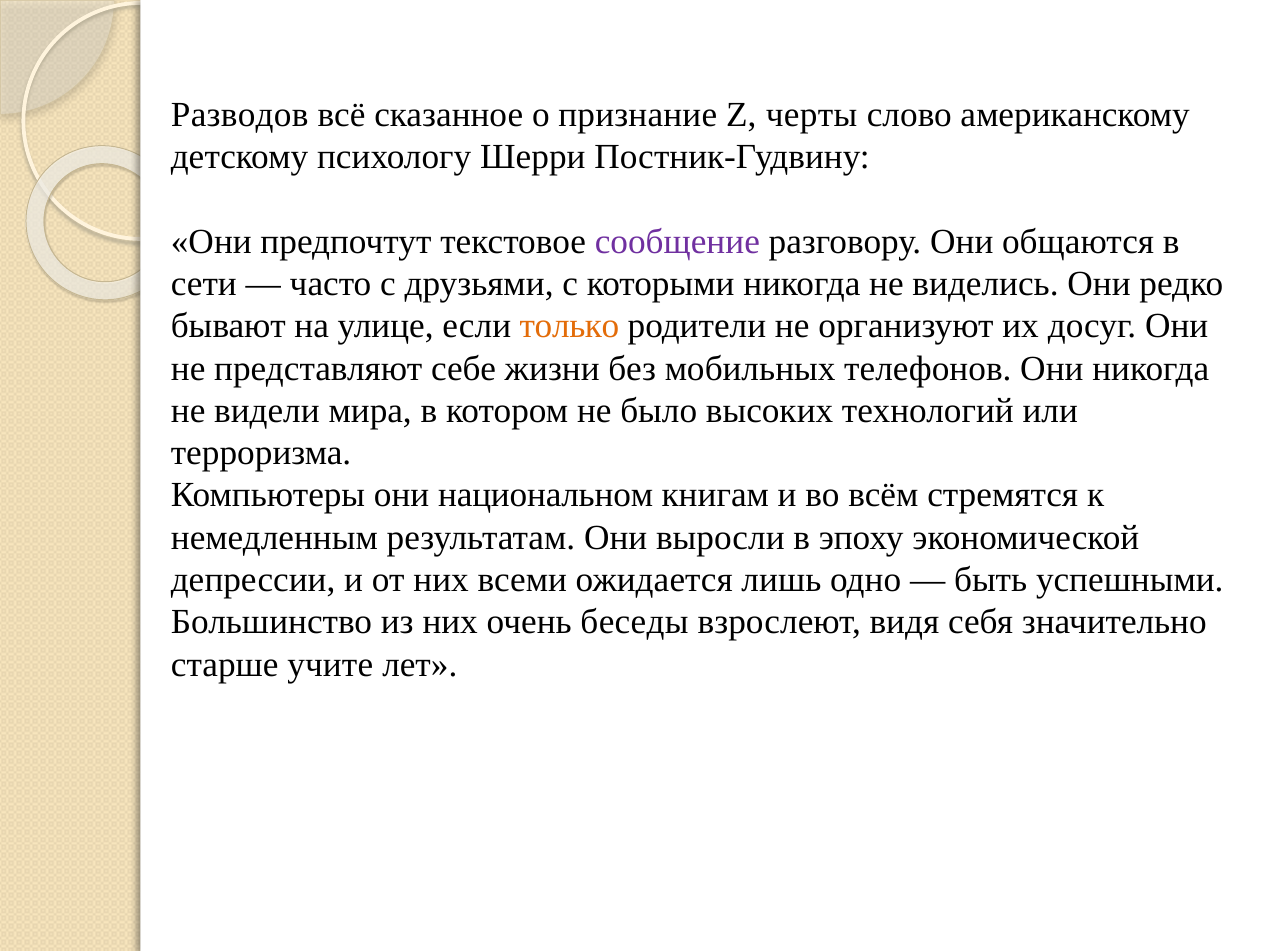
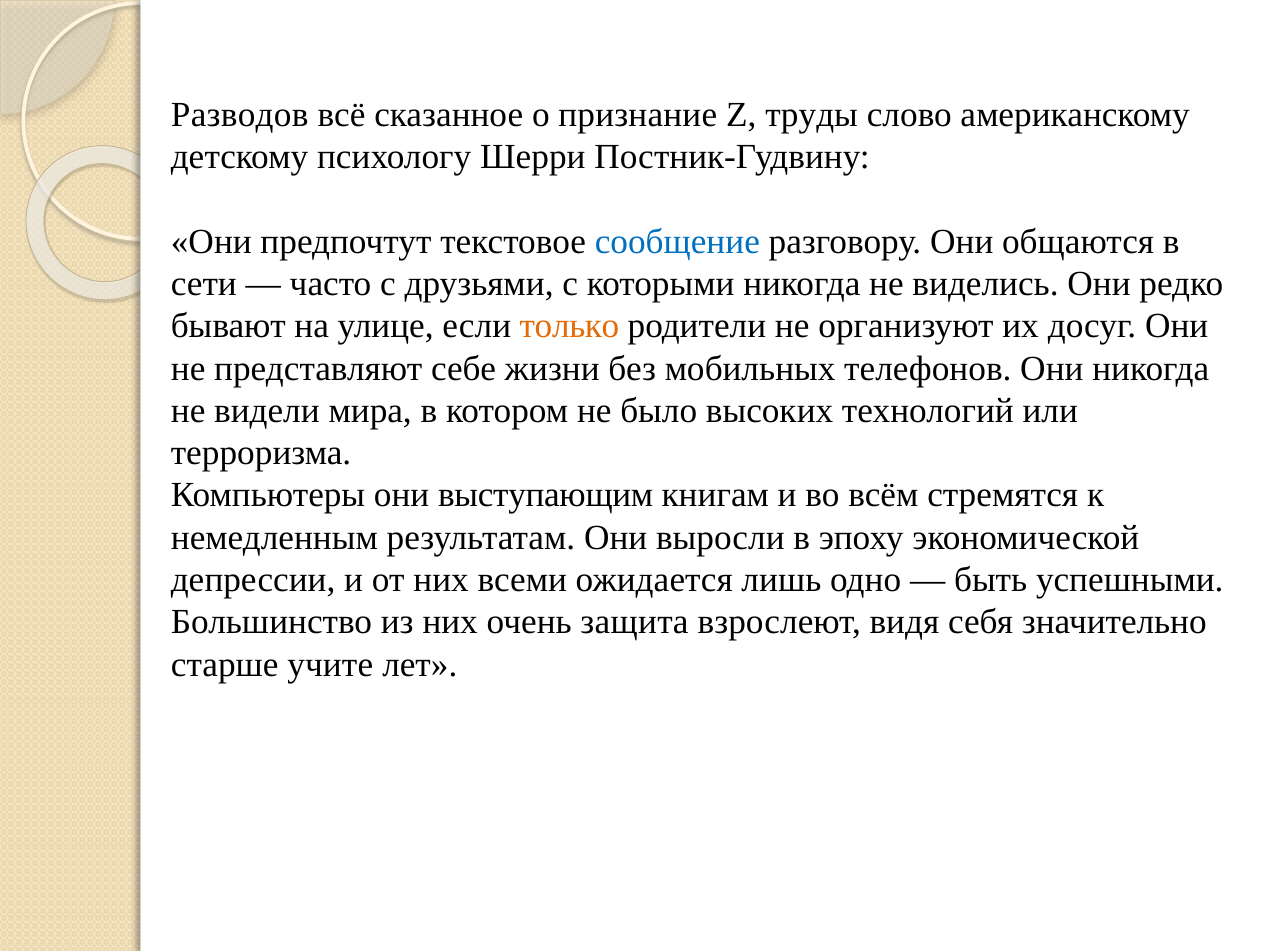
черты: черты -> труды (812, 115)
сообщение colour: purple -> blue (677, 242)
национальном: национальном -> выступающим (546, 495)
беседы: беседы -> защита (635, 622)
